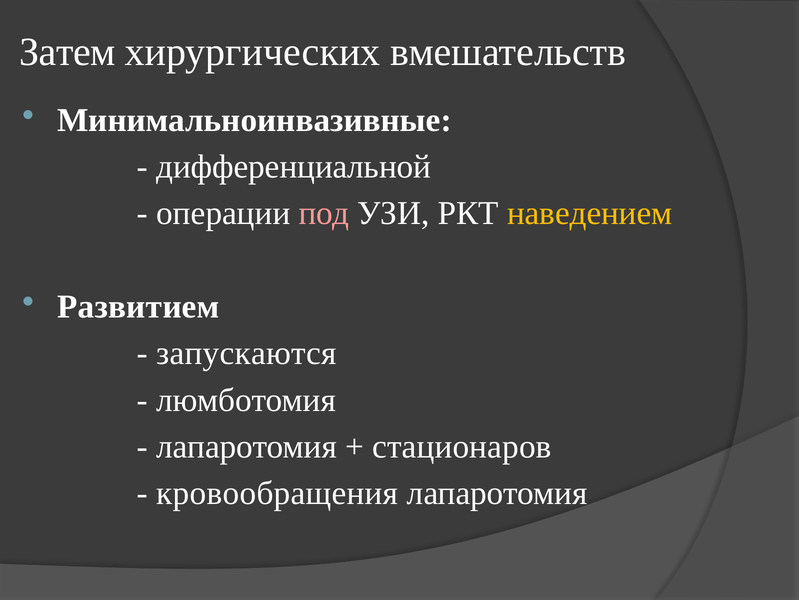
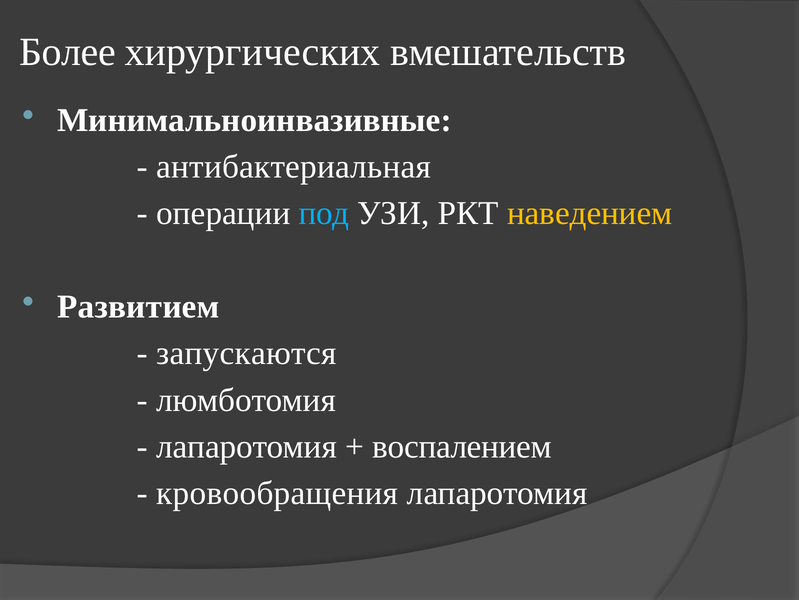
Затем: Затем -> Более (67, 52)
дифференциальной: дифференциальной -> антибактериальная (294, 166)
под colour: pink -> light blue (324, 213)
стационаров: стационаров -> воспалением (462, 446)
